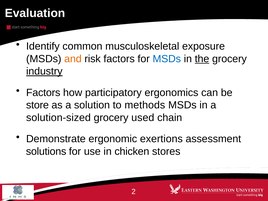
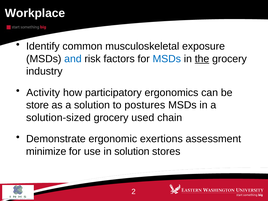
Evaluation: Evaluation -> Workplace (35, 13)
and colour: orange -> blue (73, 59)
industry underline: present -> none (44, 71)
Factors: Factors -> Activity (43, 93)
methods: methods -> postures (145, 105)
solutions: solutions -> minimize (46, 151)
in chicken: chicken -> solution (132, 151)
